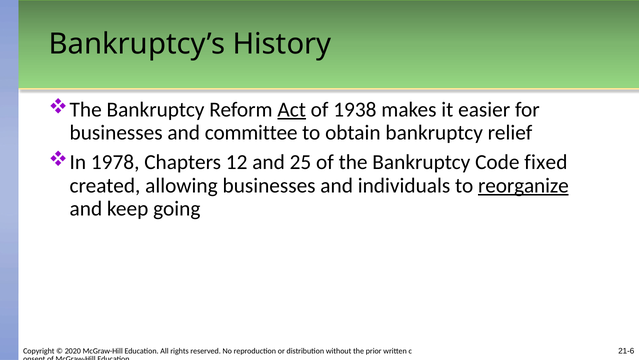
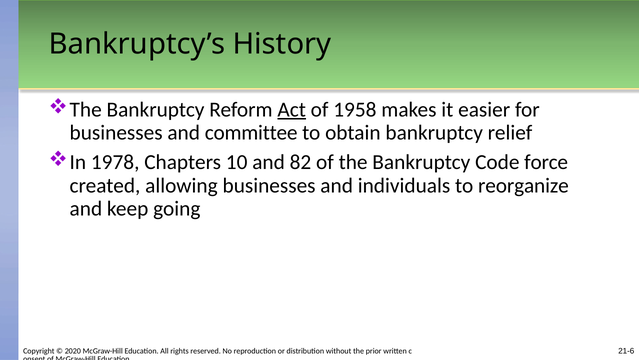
1938: 1938 -> 1958 (355, 109)
12: 12 -> 10 (237, 162)
25: 25 -> 82 (300, 162)
fixed: fixed -> force (546, 162)
reorganize underline: present -> none (523, 185)
